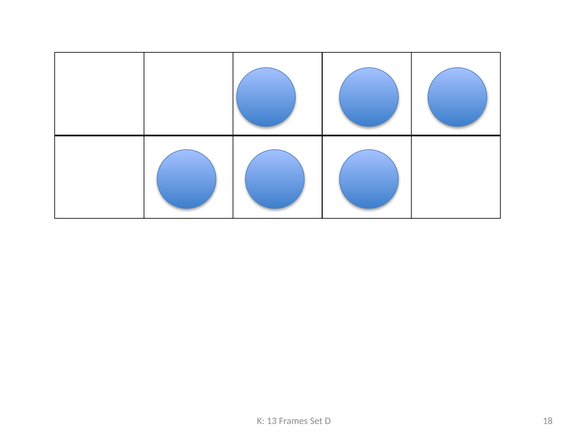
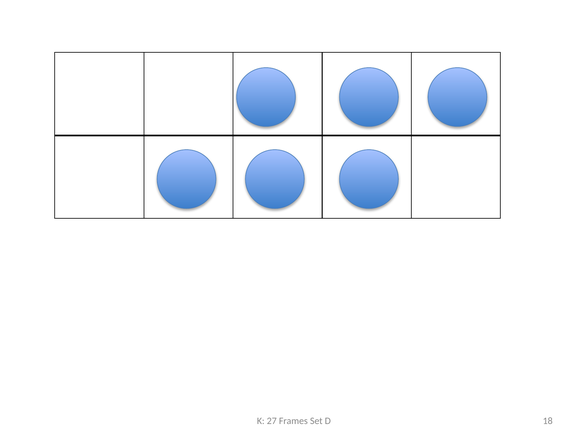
13: 13 -> 27 (272, 421)
